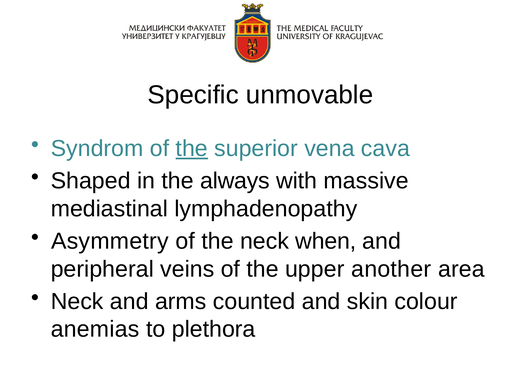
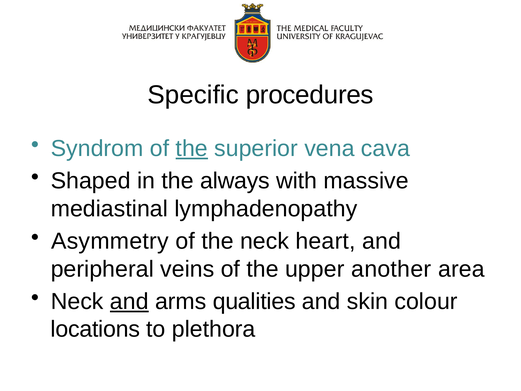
unmovable: unmovable -> procedures (310, 95)
when: when -> heart (326, 241)
and underline: none -> present (129, 301)
counted: counted -> qualities (254, 301)
anemias: anemias -> locations (95, 329)
